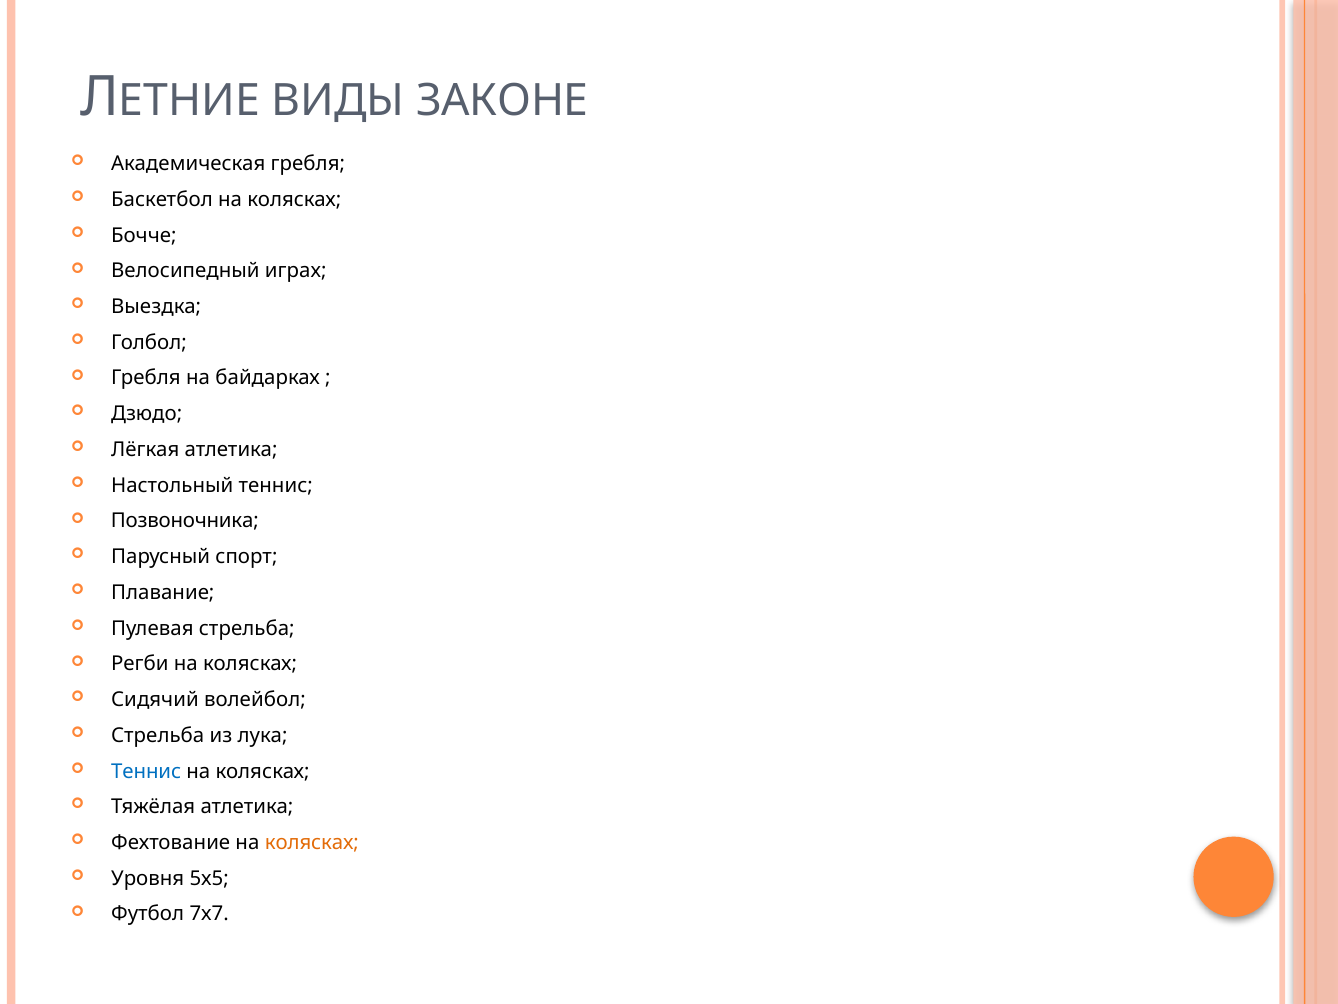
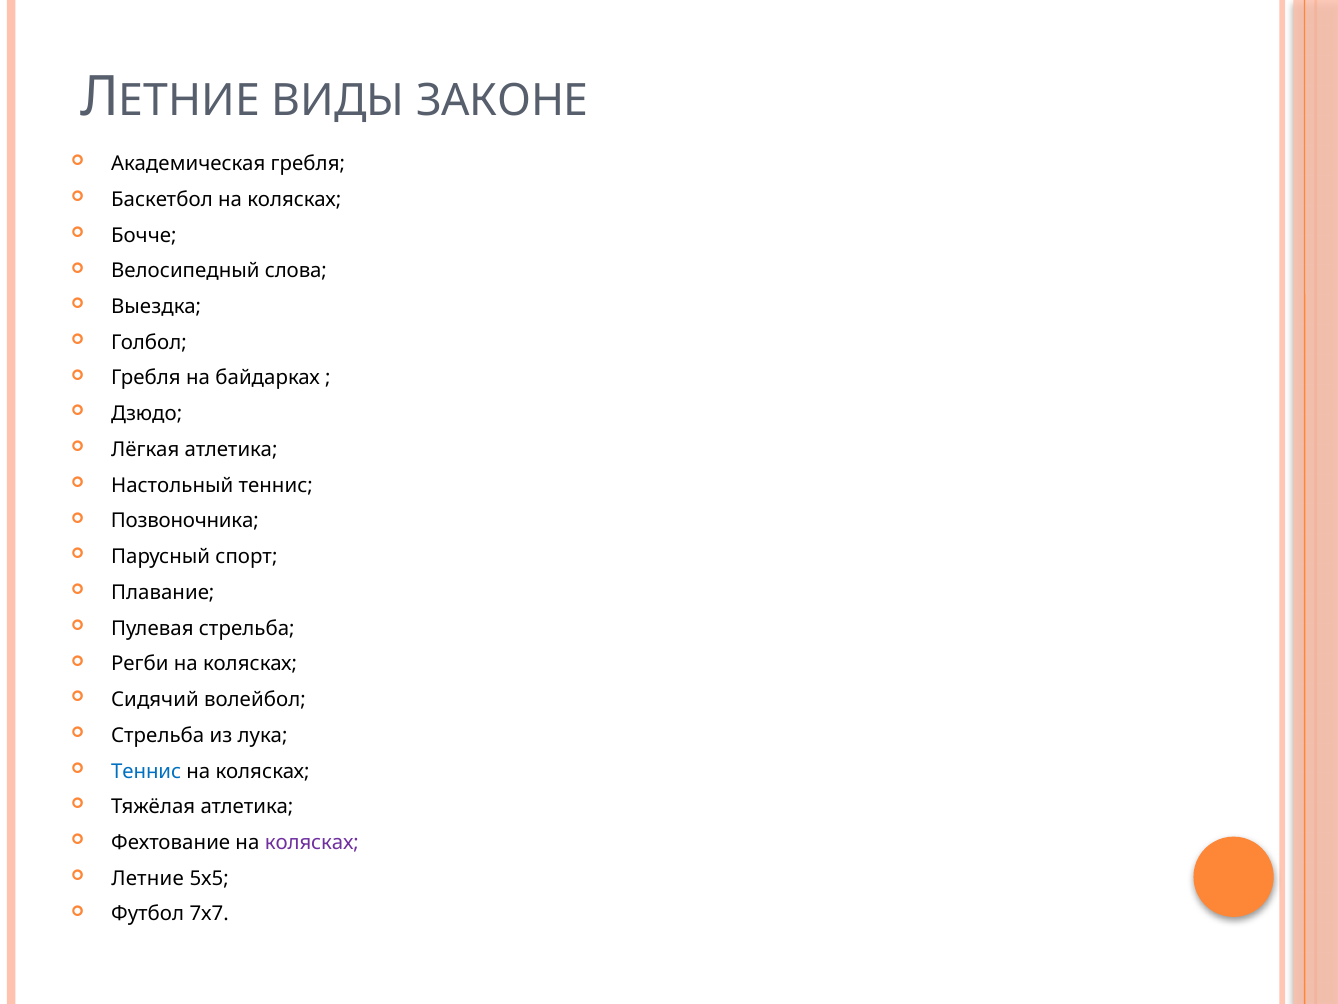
играх: играх -> слова (296, 271)
колясках colour: orange -> purple (312, 842)
Уровня: Уровня -> Летние (148, 878)
